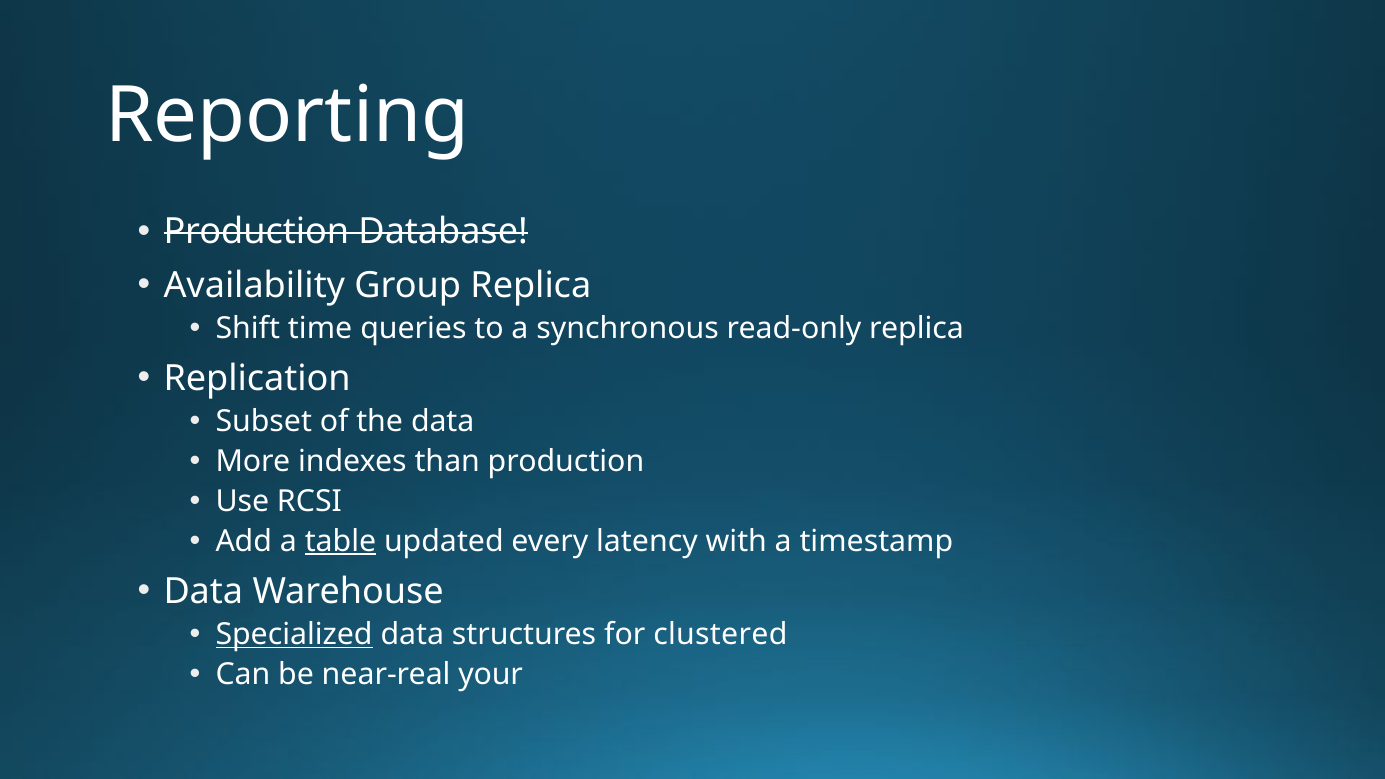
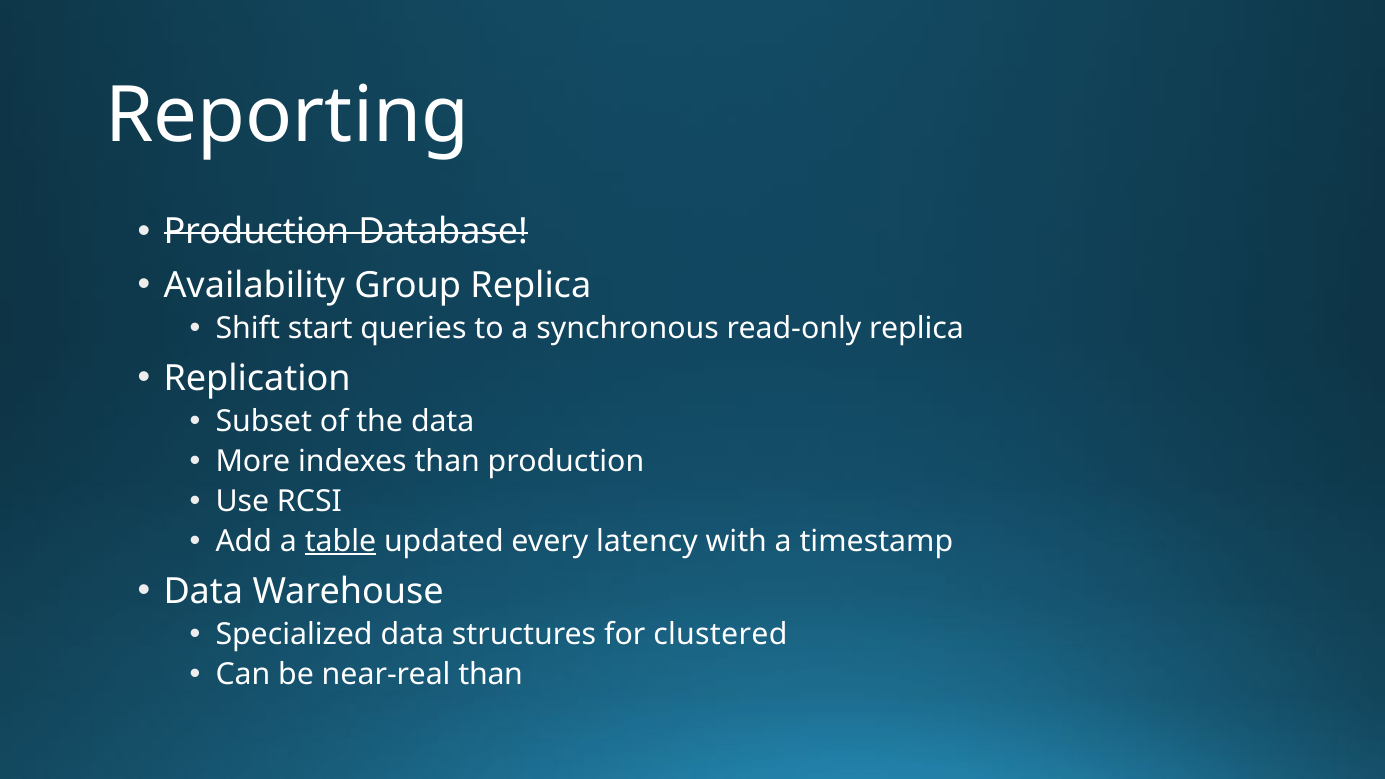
time: time -> start (320, 328)
Specialized underline: present -> none (294, 635)
near-real your: your -> than (491, 674)
